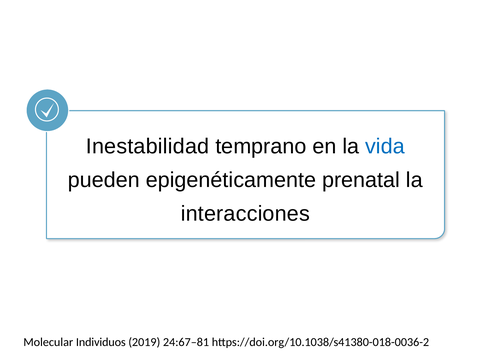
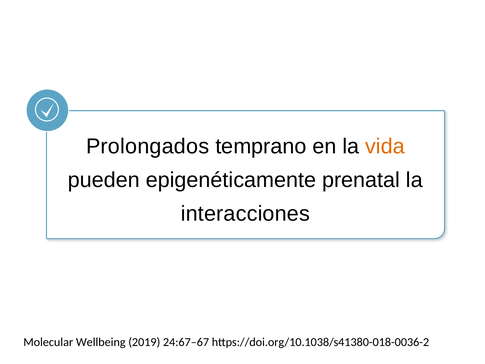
Inestabilidad: Inestabilidad -> Prolongados (148, 146)
vida colour: blue -> orange (385, 146)
Individuos: Individuos -> Wellbeing (101, 342)
24:67–81: 24:67–81 -> 24:67–67 (186, 342)
